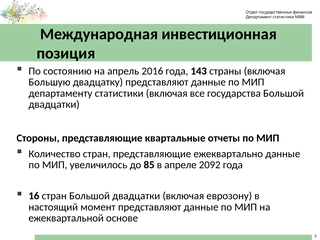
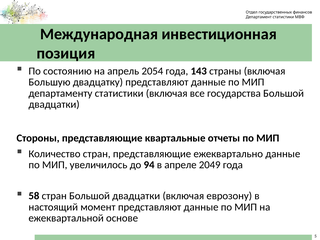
2016: 2016 -> 2054 (152, 71)
85: 85 -> 94 (149, 165)
2092: 2092 -> 2049 (210, 165)
16: 16 -> 58 (34, 196)
